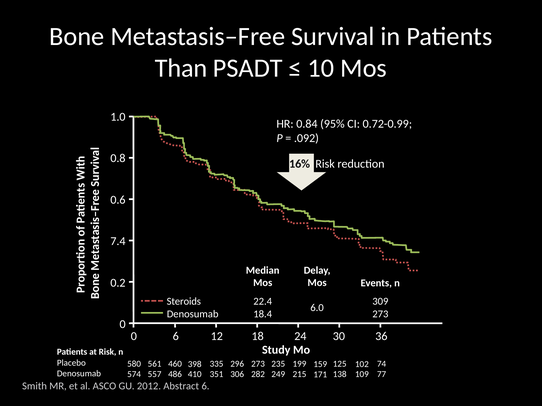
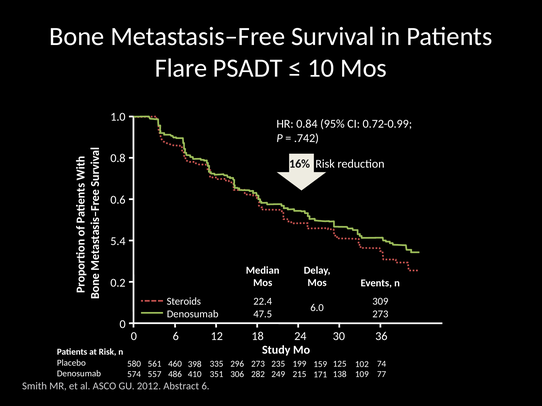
Than: Than -> Flare (181, 68)
.092: .092 -> .742 (306, 138)
7.4: 7.4 -> 5.4 (118, 242)
18.4: 18.4 -> 47.5 (263, 314)
